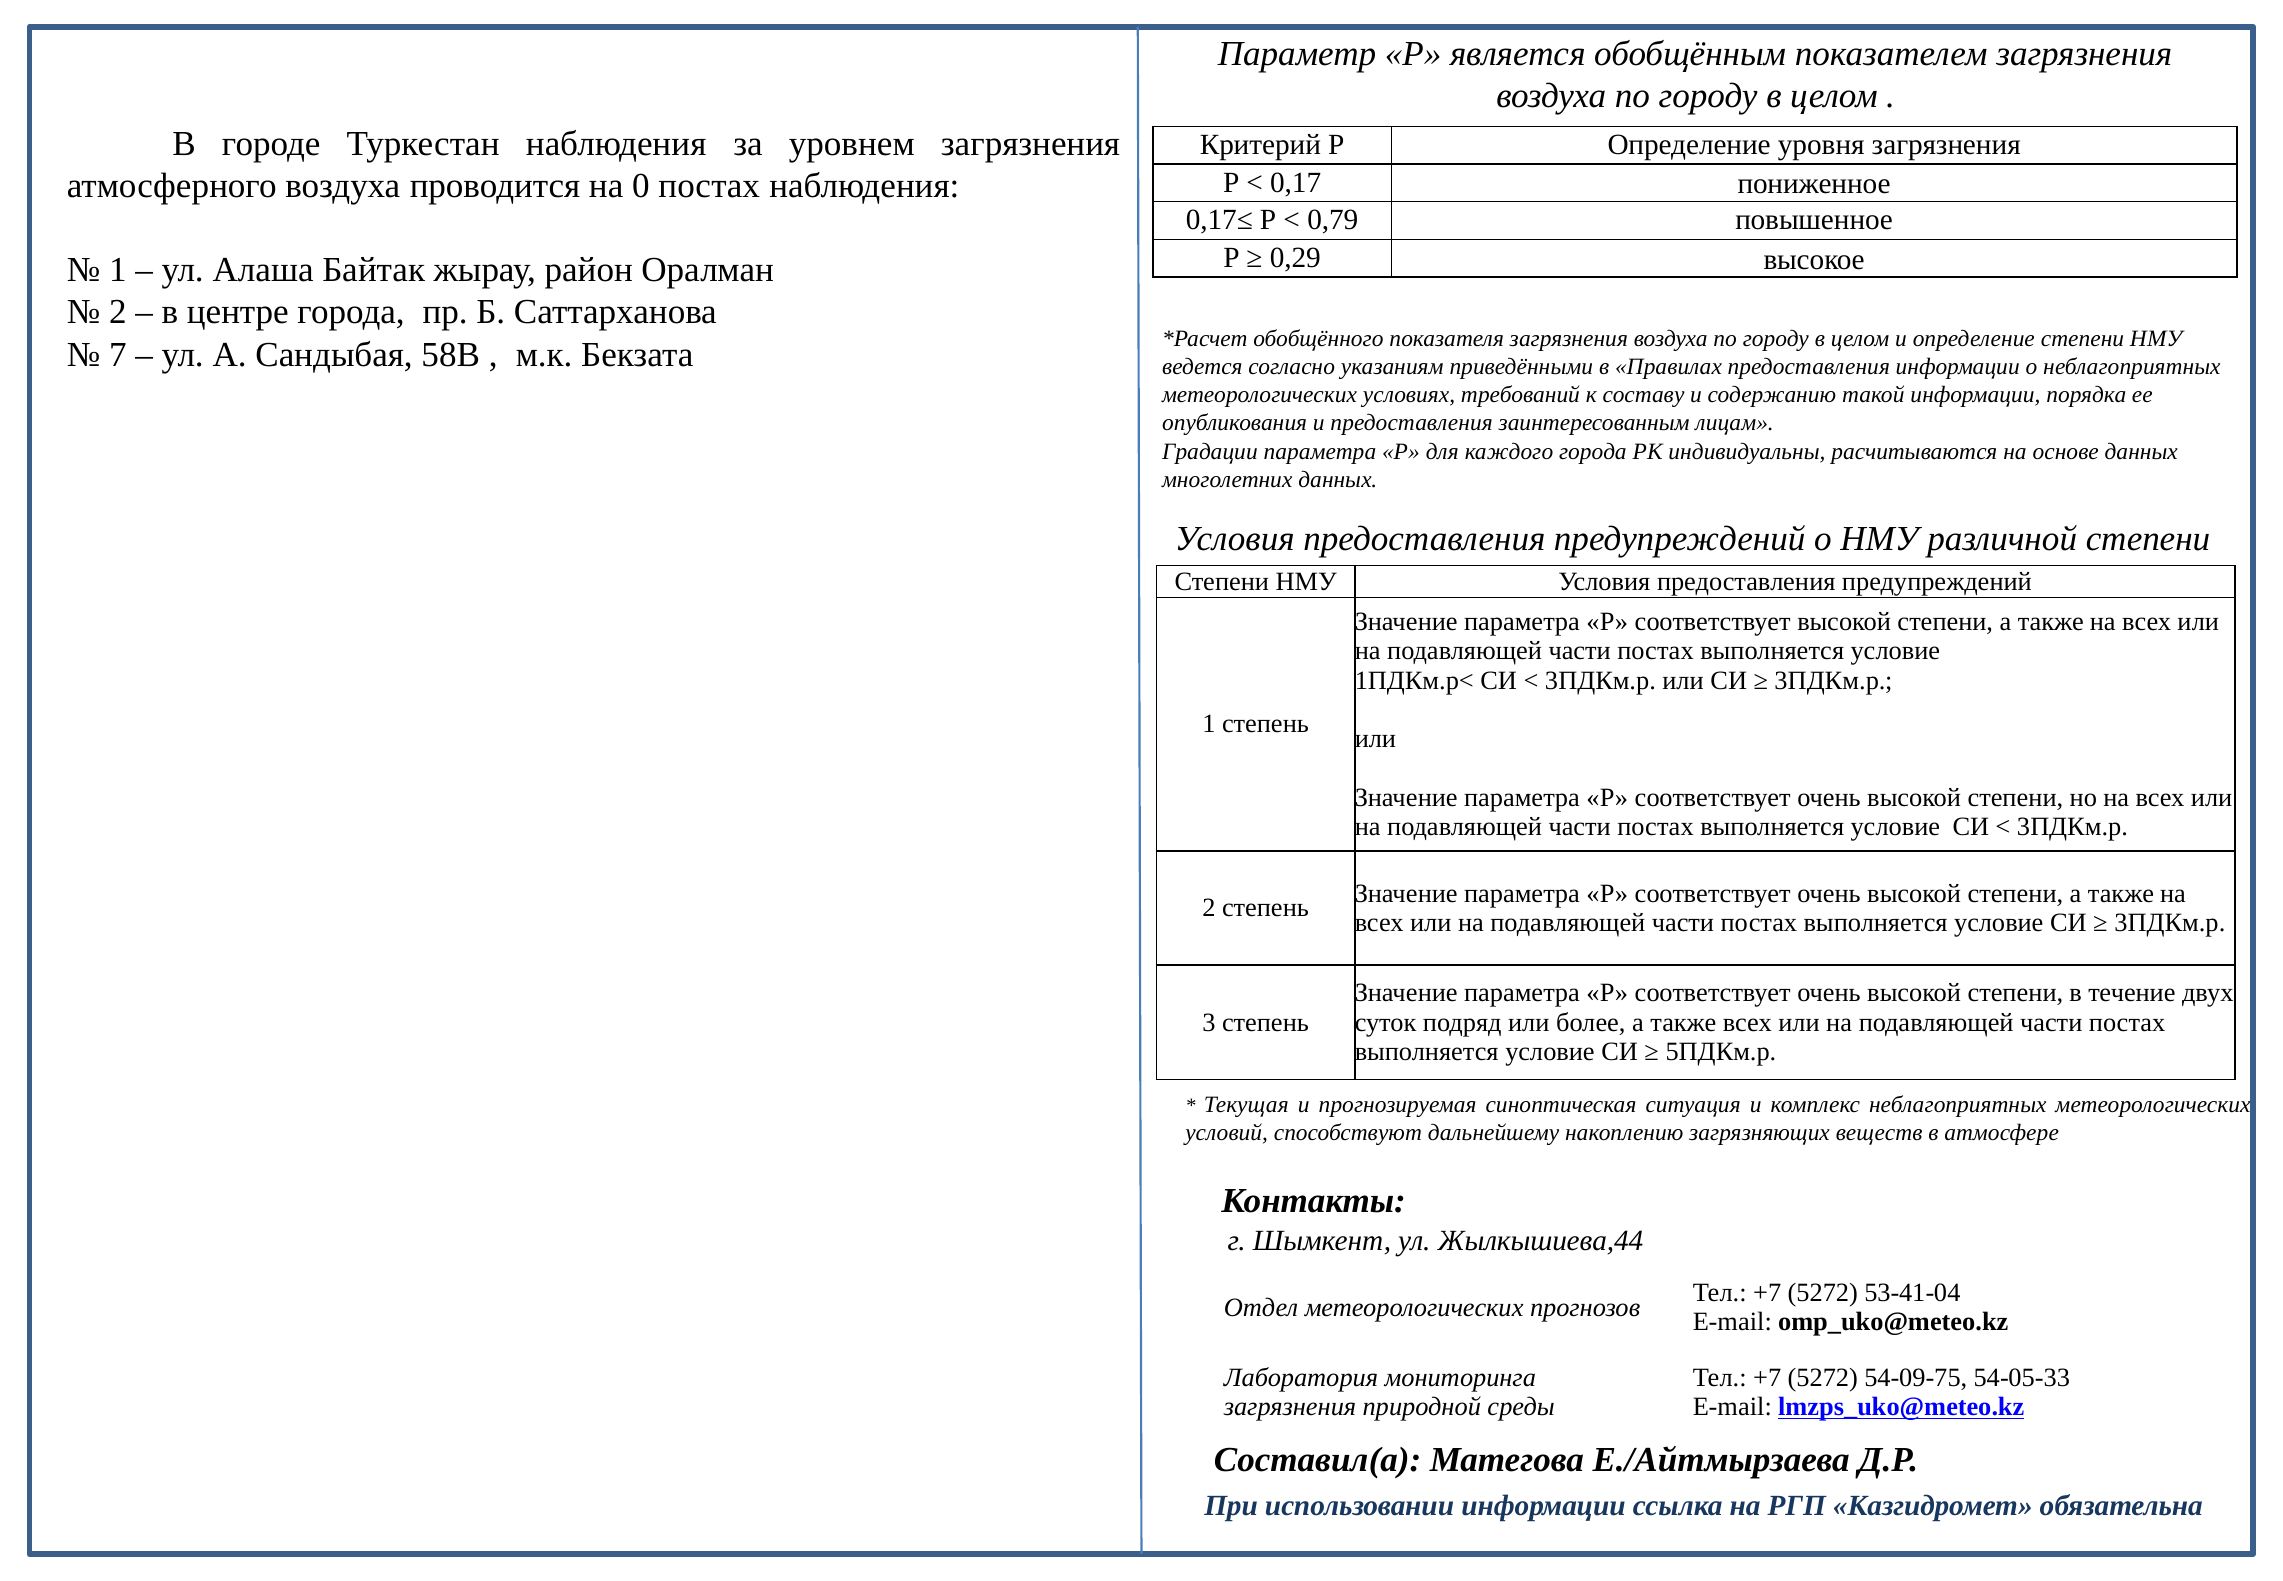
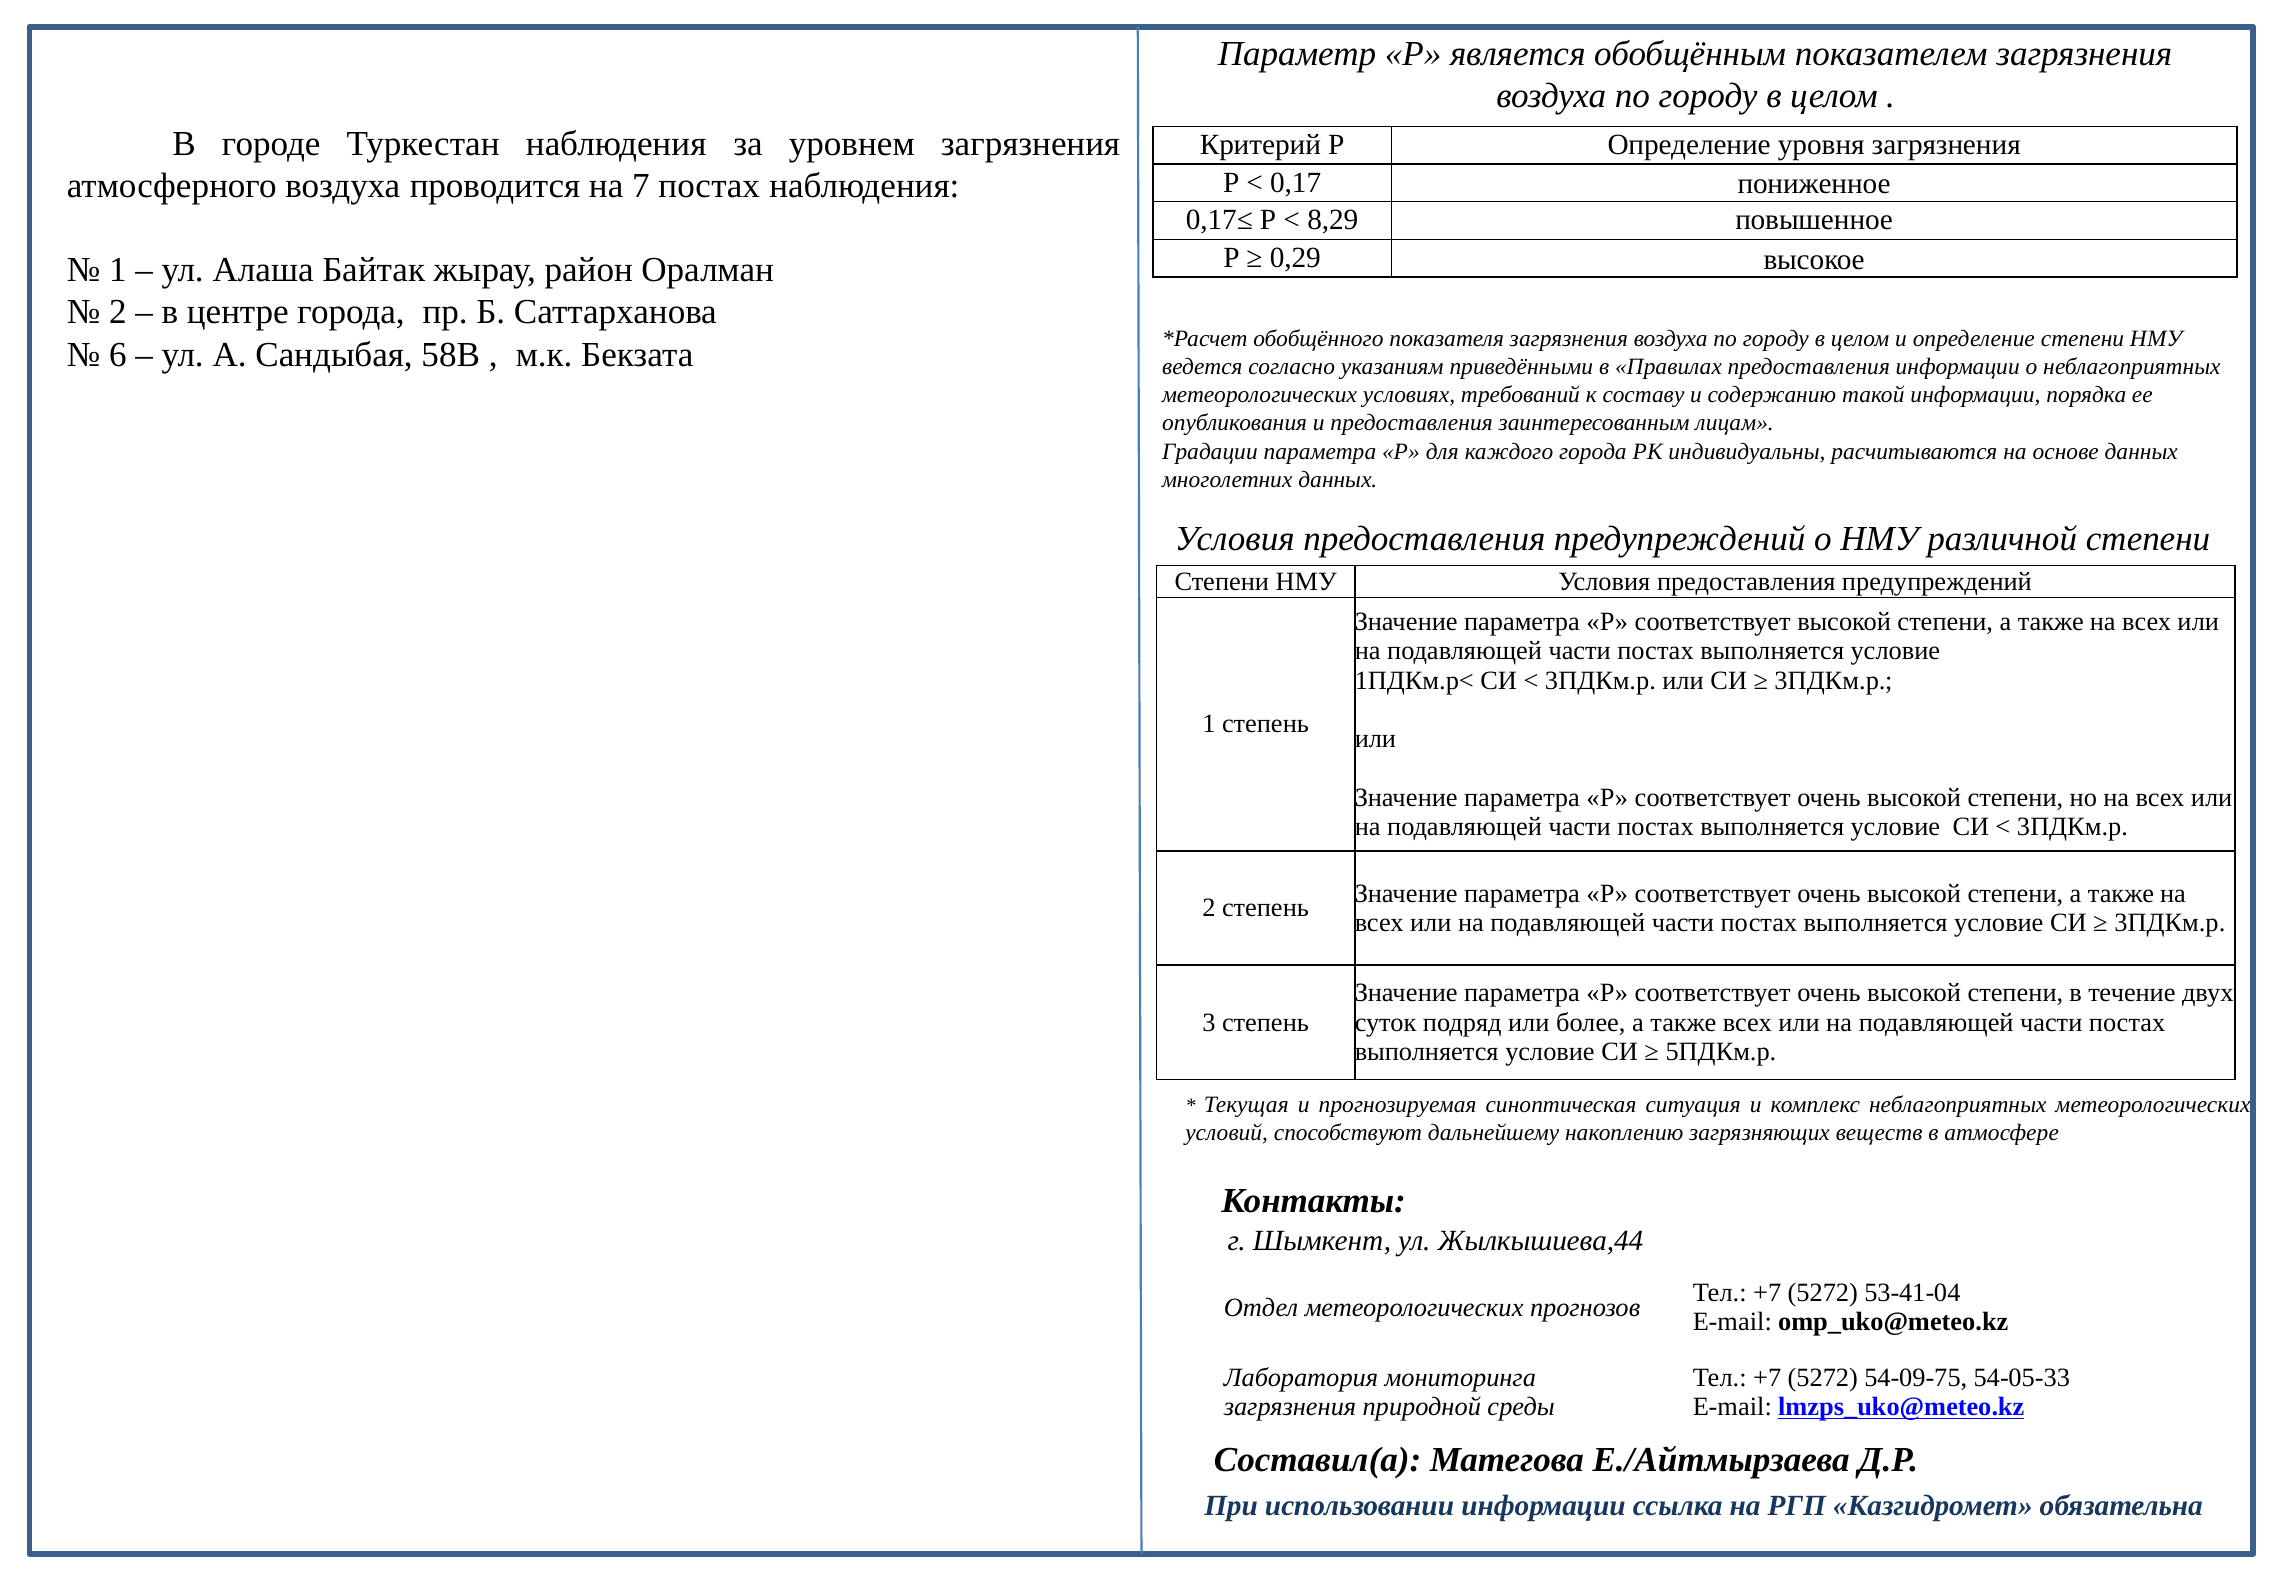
0: 0 -> 7 (641, 186)
0,79: 0,79 -> 8,29 (1333, 220)
7: 7 -> 6 (118, 354)
